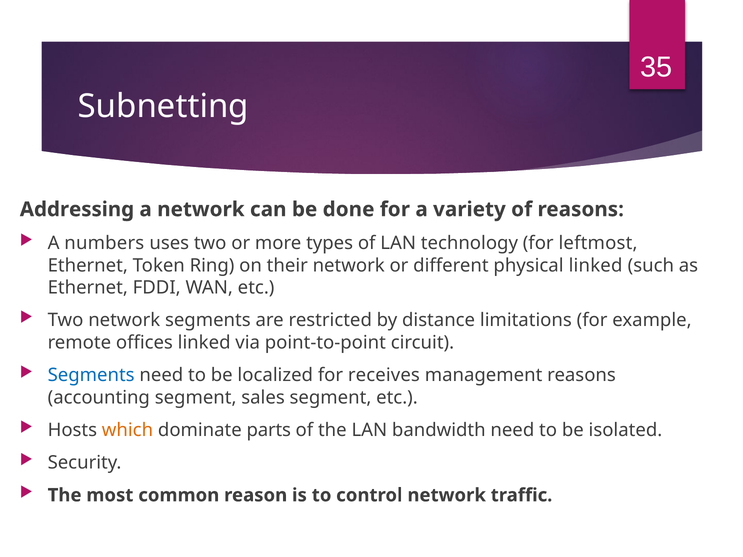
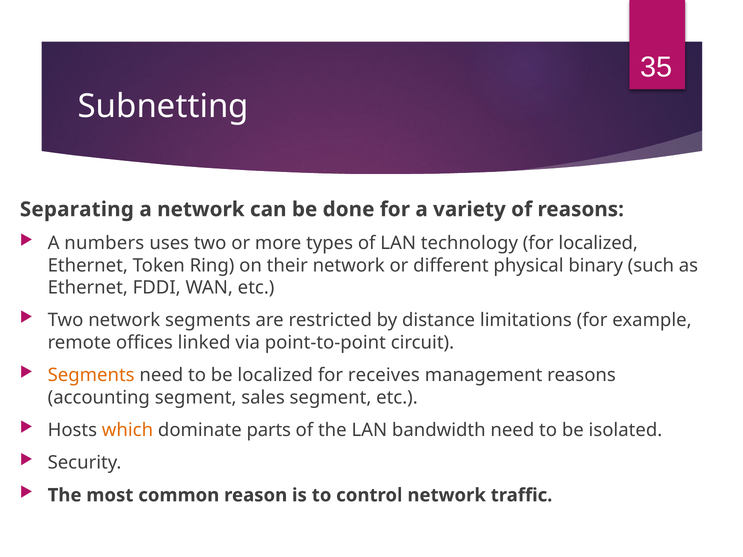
Addressing: Addressing -> Separating (77, 210)
for leftmost: leftmost -> localized (598, 243)
physical linked: linked -> binary (596, 266)
Segments colour: blue -> orange (91, 375)
